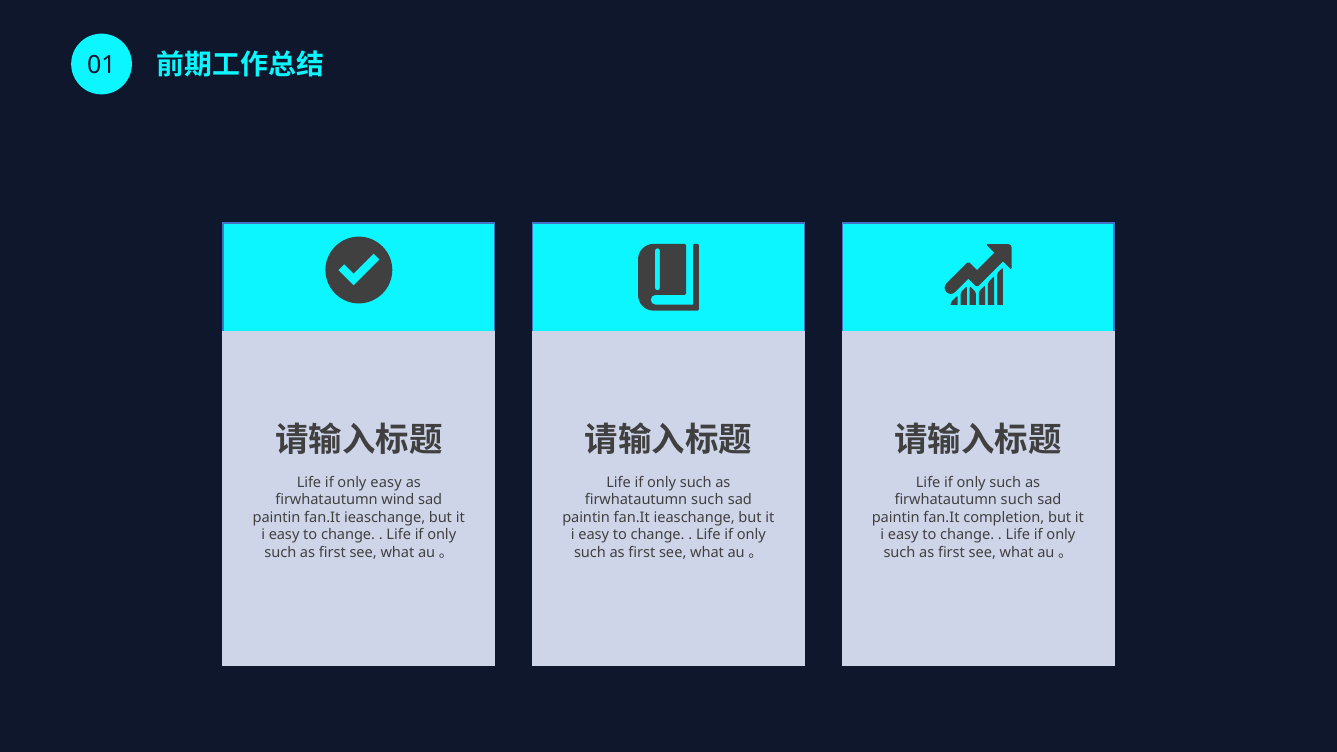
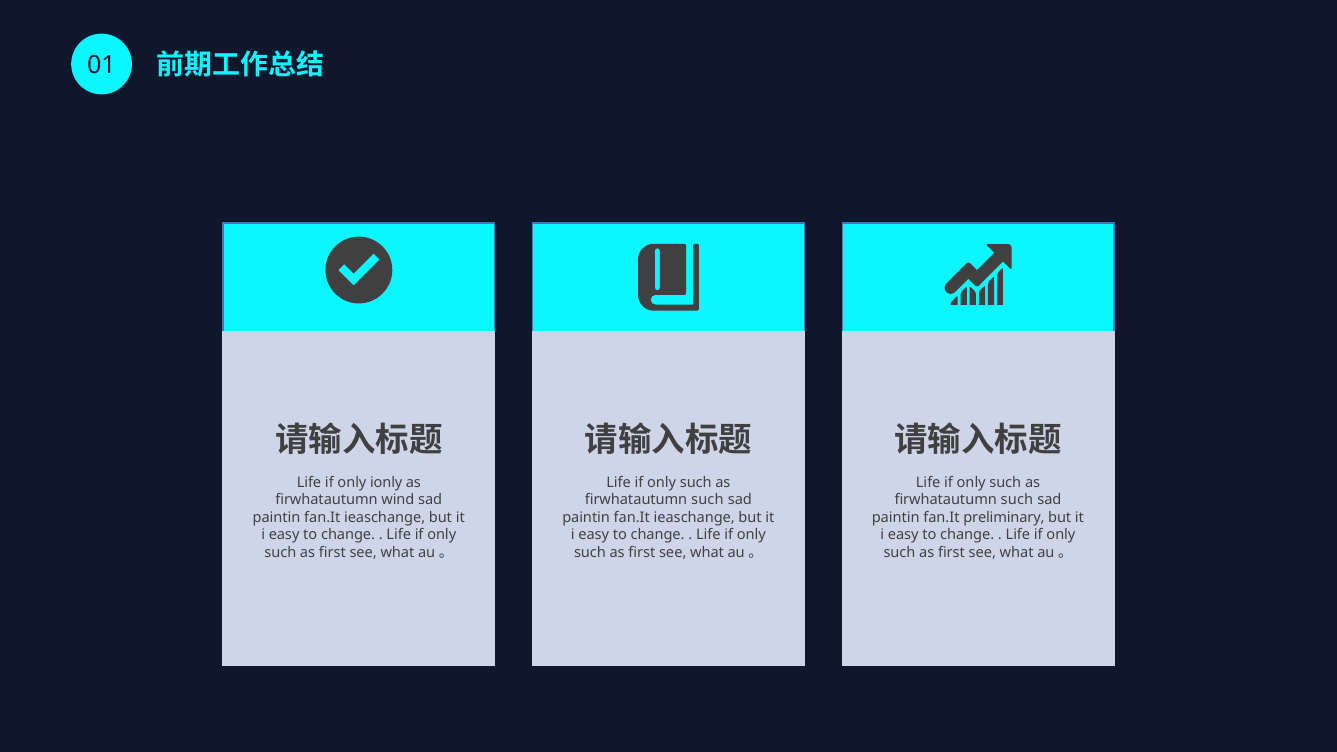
only easy: easy -> ionly (386, 482)
completion: completion -> preliminary (1004, 518)
